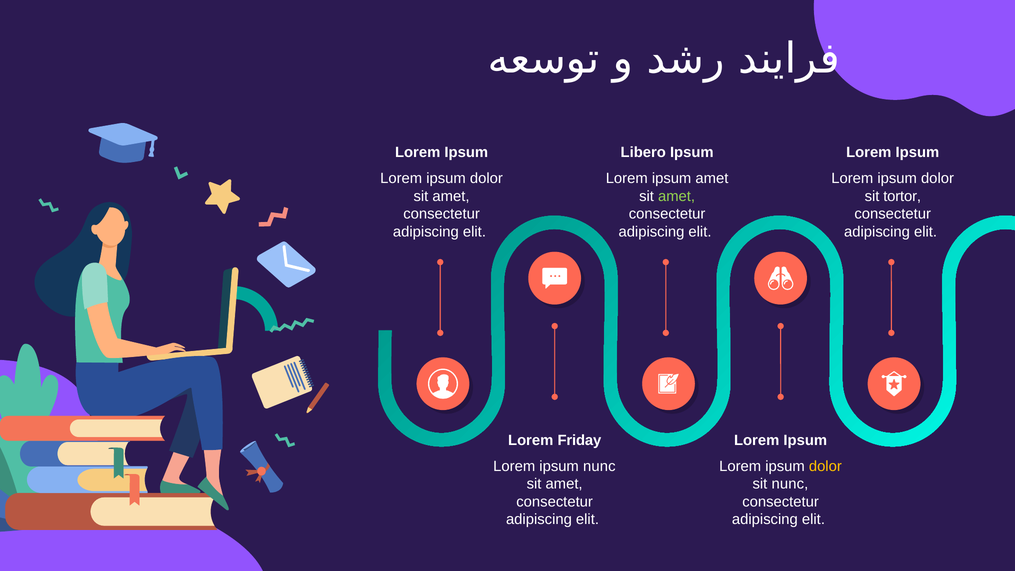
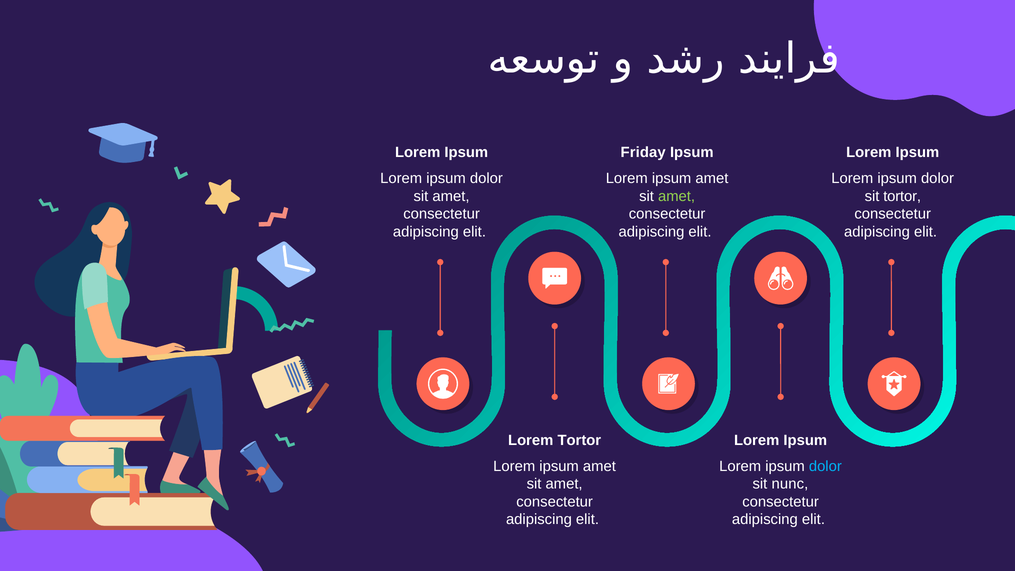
Libero: Libero -> Friday (643, 152)
Lorem Friday: Friday -> Tortor (579, 440)
nunc: nunc -> amet (599, 466)
dolor colour: yellow -> light blue (825, 466)
